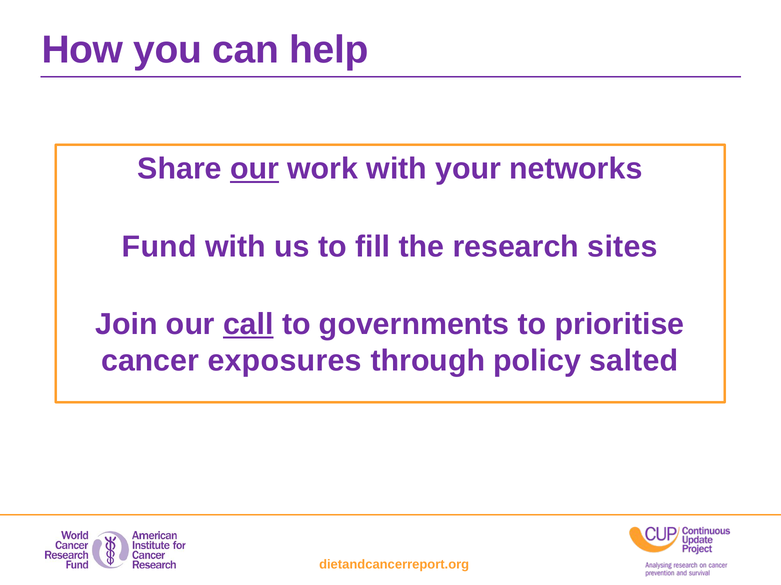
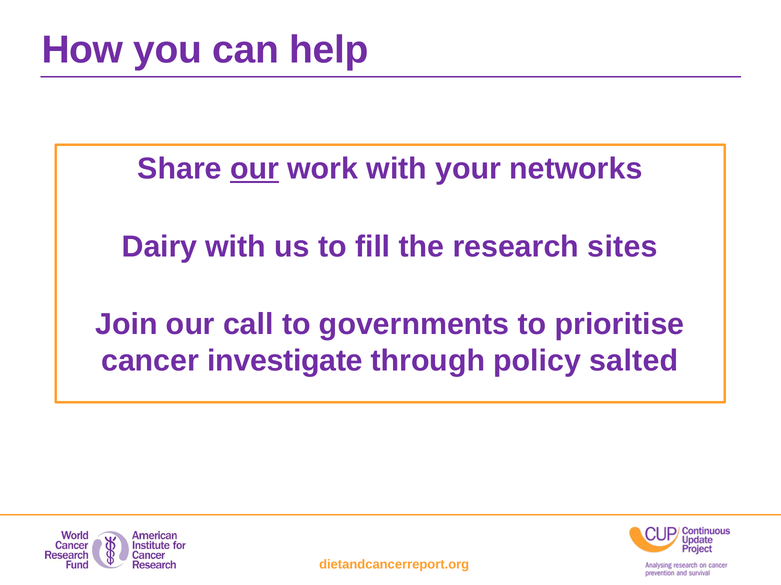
Fund: Fund -> Dairy (159, 247)
call underline: present -> none (248, 325)
exposures: exposures -> investigate (285, 361)
